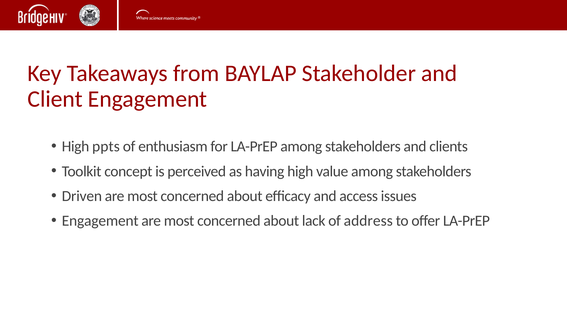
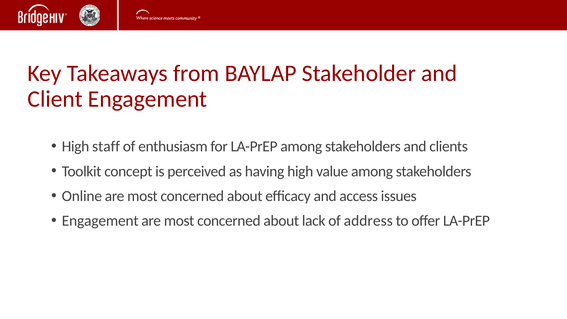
ppts: ppts -> staff (106, 146)
Driven: Driven -> Online (82, 196)
